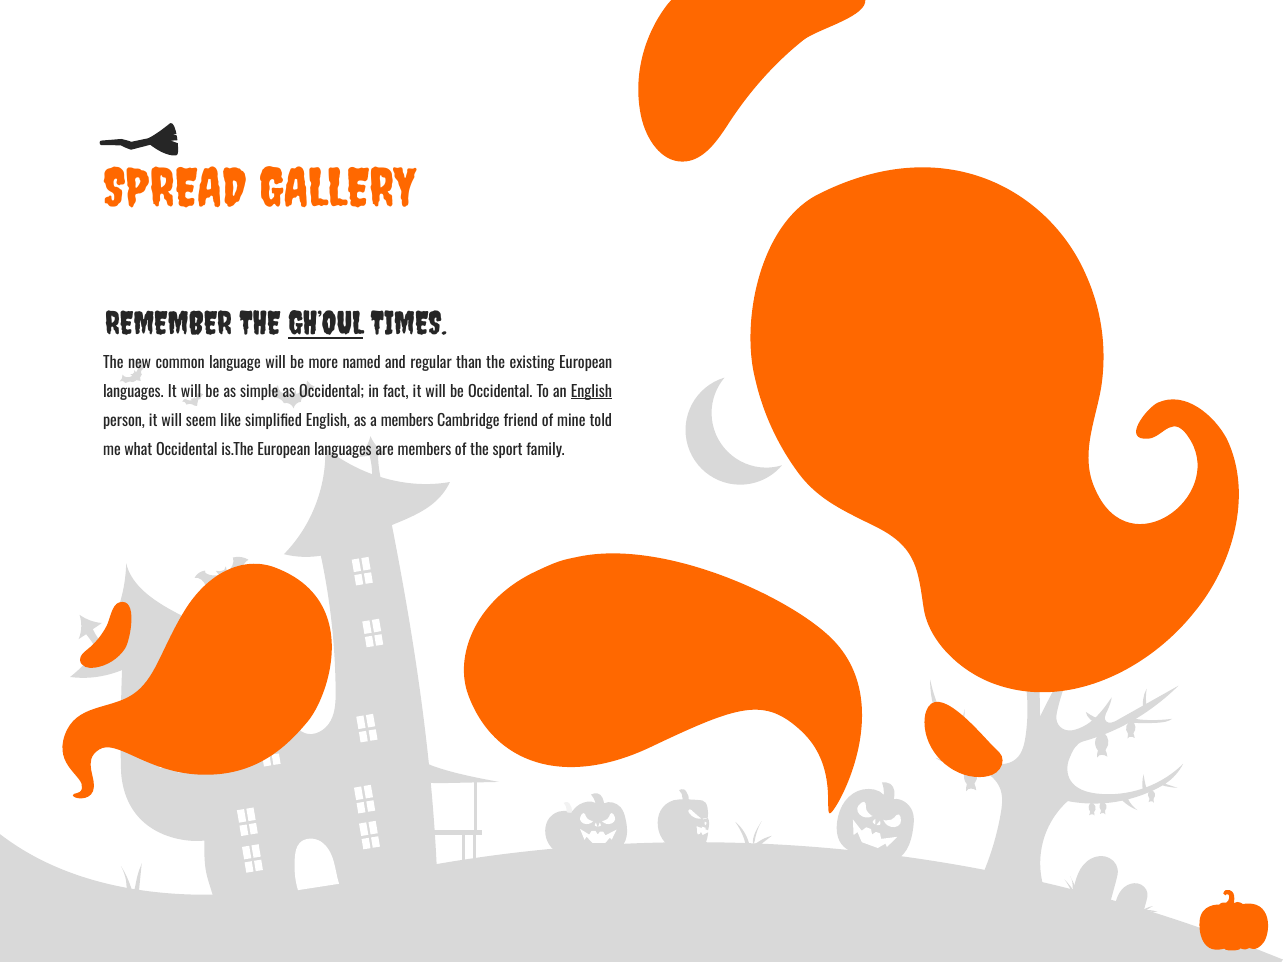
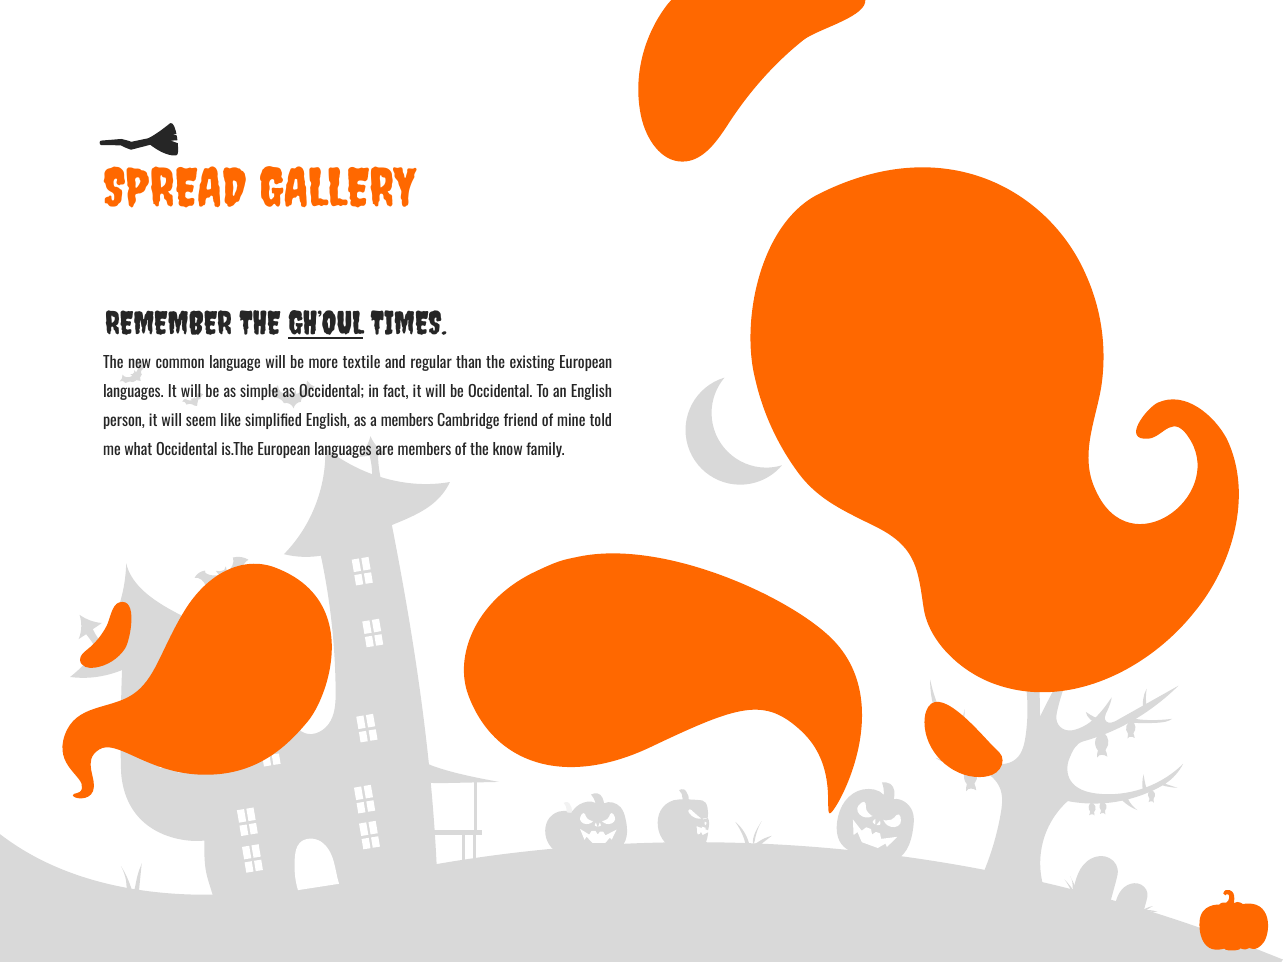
named: named -> textile (362, 363)
English underline: present -> none (591, 392)
sport: sport -> know (508, 450)
